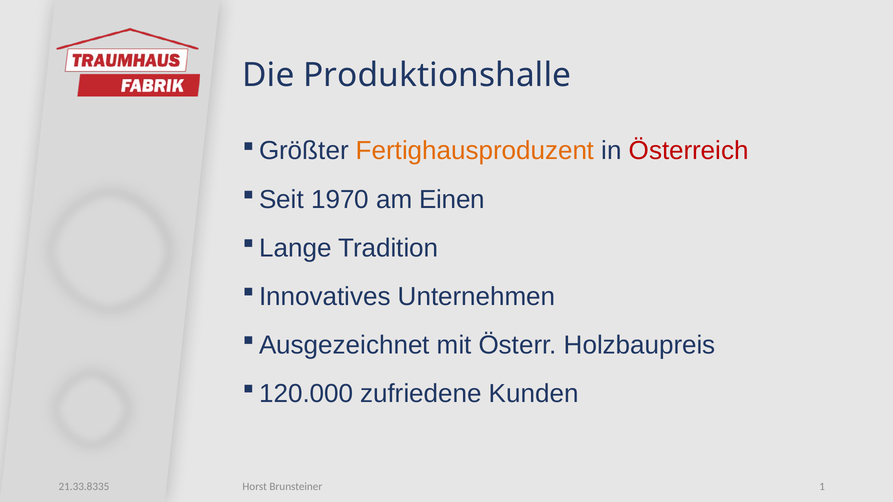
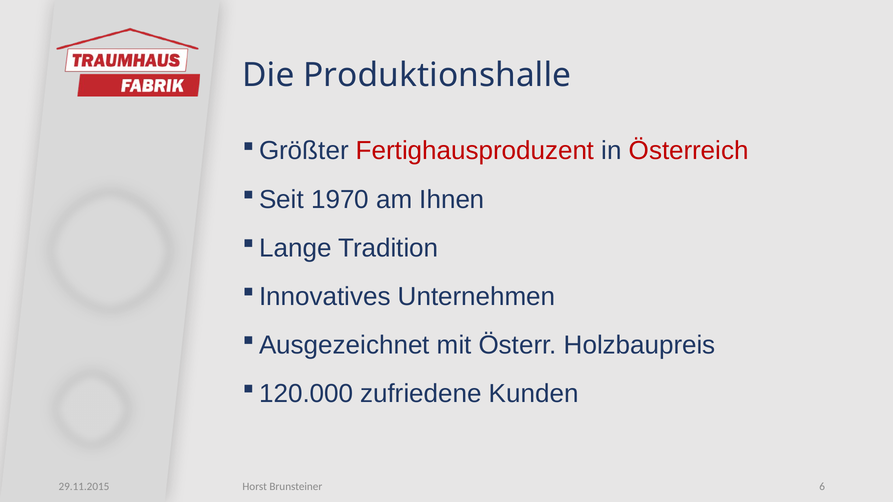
Fertighausproduzent colour: orange -> red (475, 151)
Einen: Einen -> Ihnen (452, 200)
1: 1 -> 6 (822, 487)
21.33.8335: 21.33.8335 -> 29.11.2015 (84, 487)
